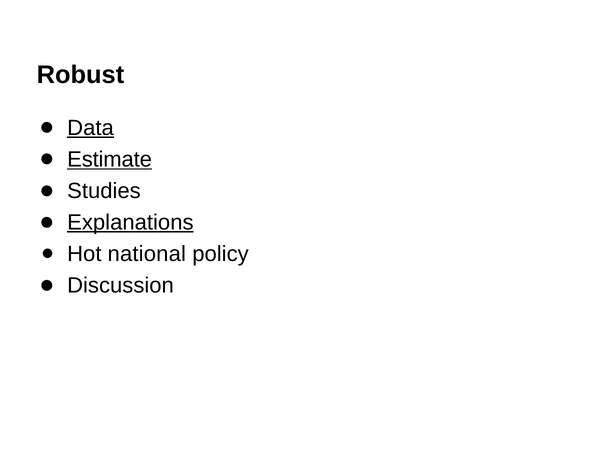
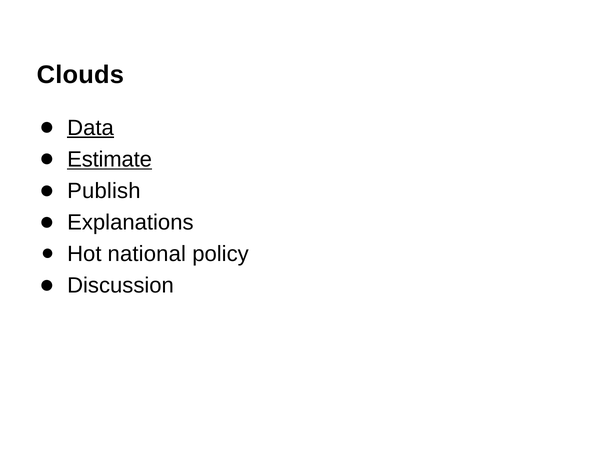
Robust: Robust -> Clouds (80, 75)
Studies: Studies -> Publish (104, 191)
Explanations underline: present -> none (130, 222)
